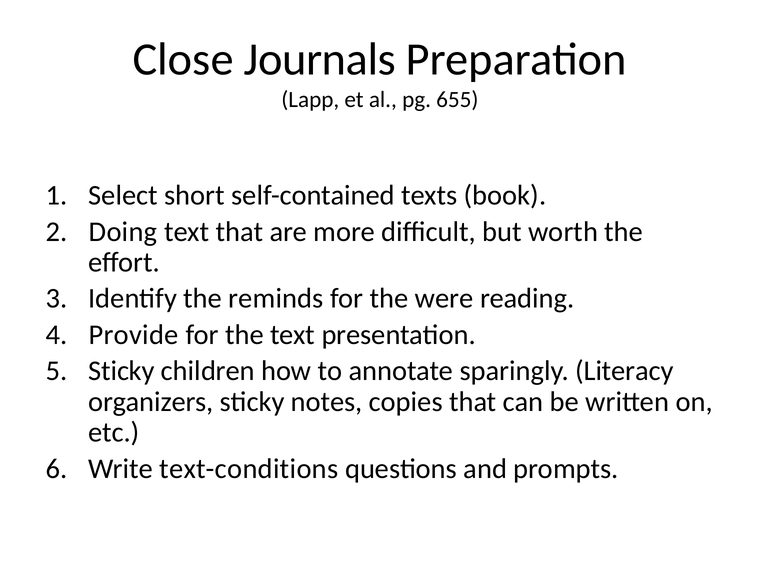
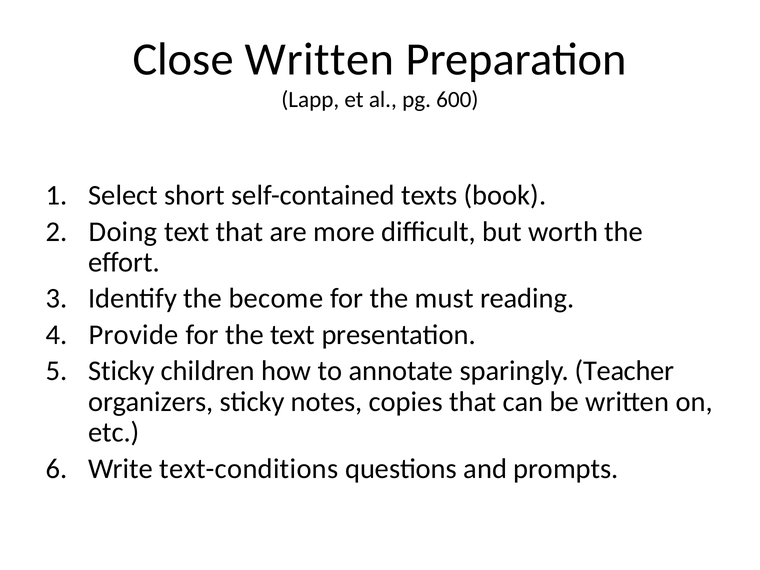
Close Journals: Journals -> Written (319, 60)
655: 655 -> 600 (457, 100)
reminds: reminds -> become (276, 299)
were: were -> must (444, 299)
Literacy: Literacy -> Teacher (624, 371)
